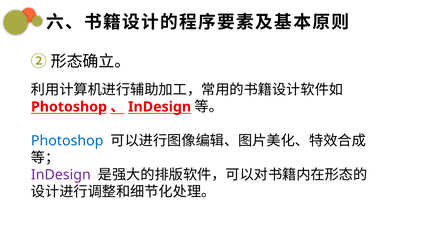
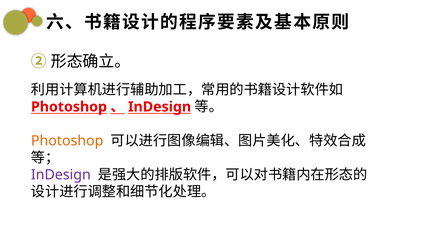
Photoshop colour: blue -> orange (67, 141)
